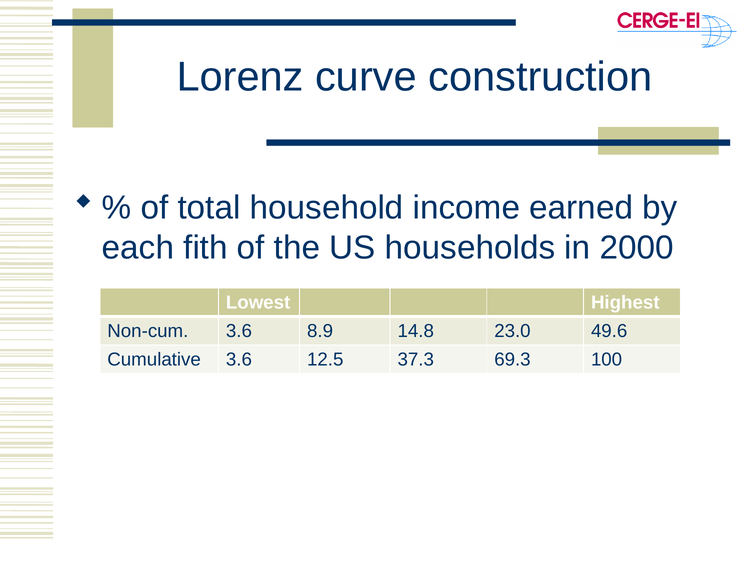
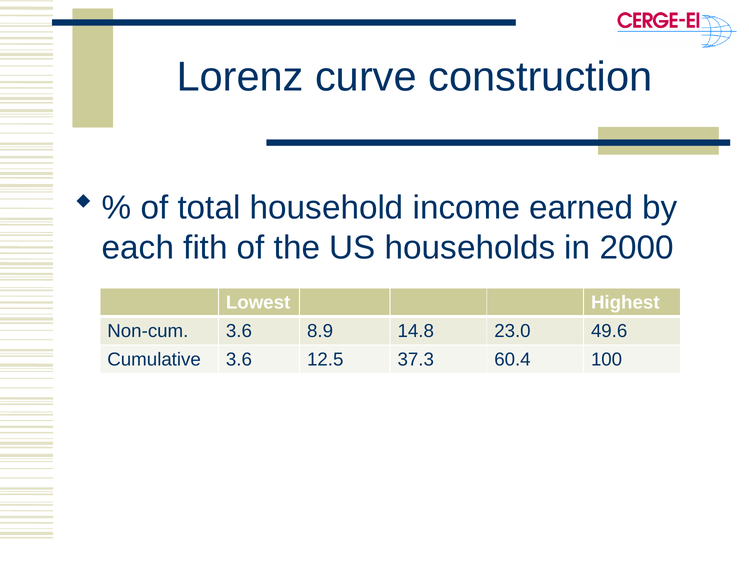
69.3: 69.3 -> 60.4 (512, 359)
